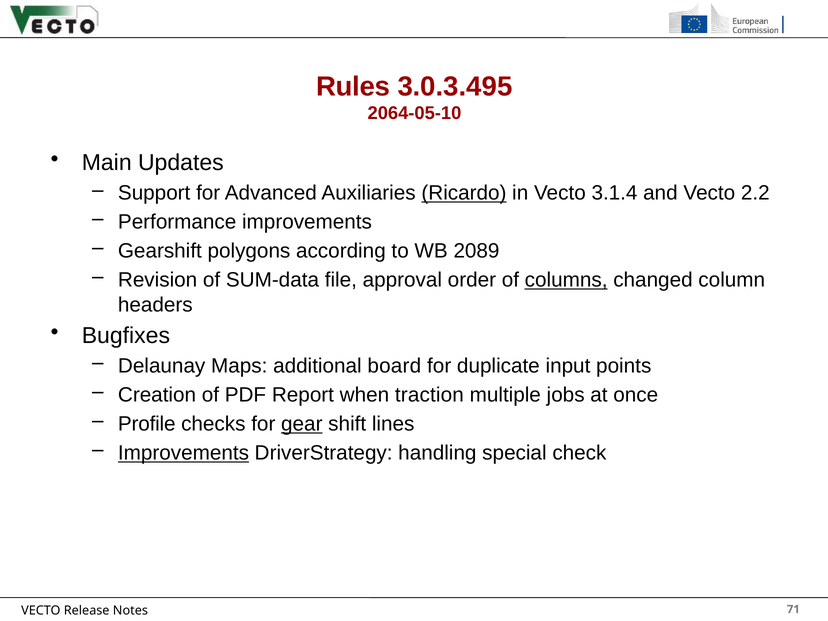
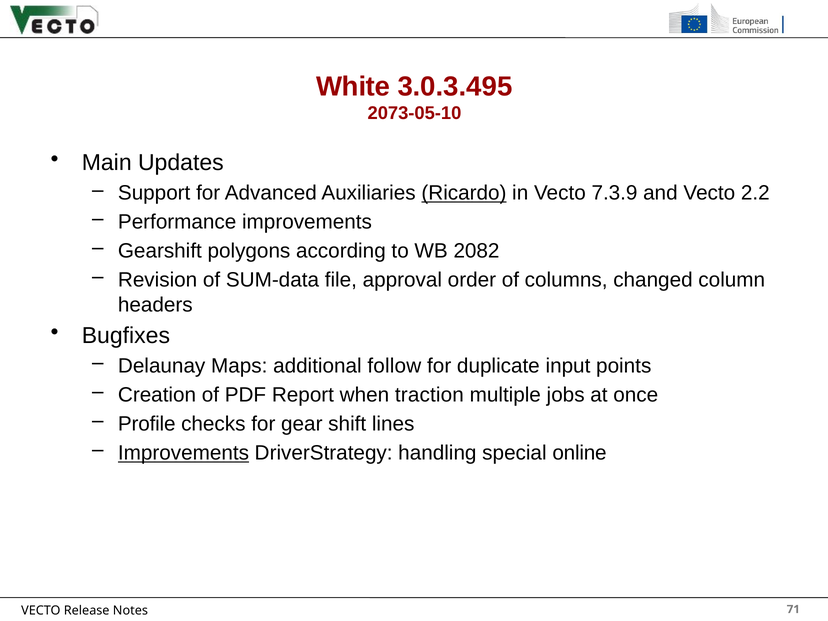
Rules: Rules -> White (353, 86)
2064-05-10: 2064-05-10 -> 2073-05-10 (414, 113)
3.1.4: 3.1.4 -> 7.3.9 (614, 193)
2089: 2089 -> 2082 (477, 251)
columns underline: present -> none (566, 280)
board: board -> follow (394, 366)
gear underline: present -> none (302, 424)
check: check -> online (580, 453)
